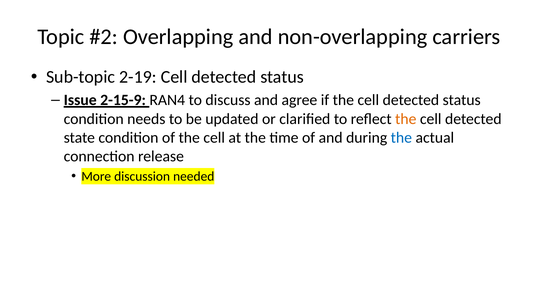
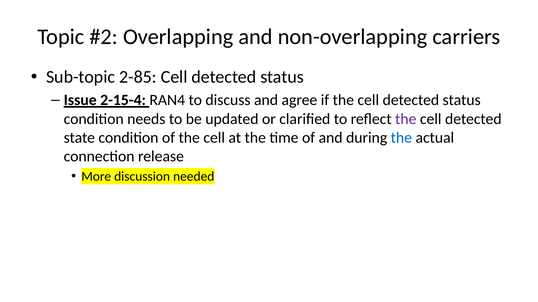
2-19: 2-19 -> 2-85 (138, 77)
2-15-9: 2-15-9 -> 2-15-4 (123, 100)
the colour: orange -> purple (406, 119)
